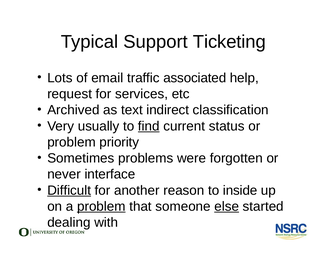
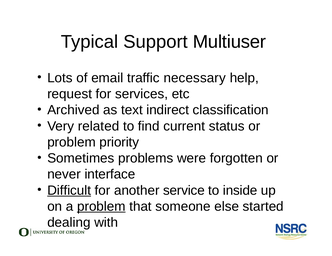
Ticketing: Ticketing -> Multiuser (229, 42)
associated: associated -> necessary (195, 78)
usually: usually -> related (99, 126)
find underline: present -> none (149, 126)
reason: reason -> service (184, 191)
else underline: present -> none (227, 207)
